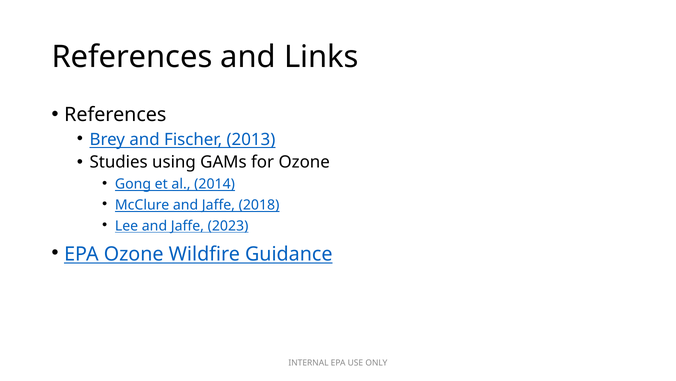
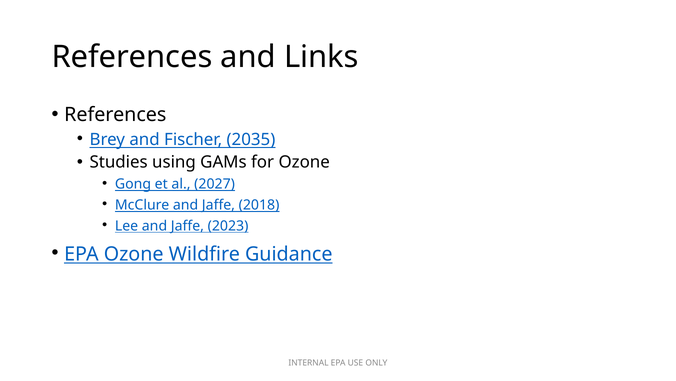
2013: 2013 -> 2035 (251, 140)
2014: 2014 -> 2027 (215, 184)
